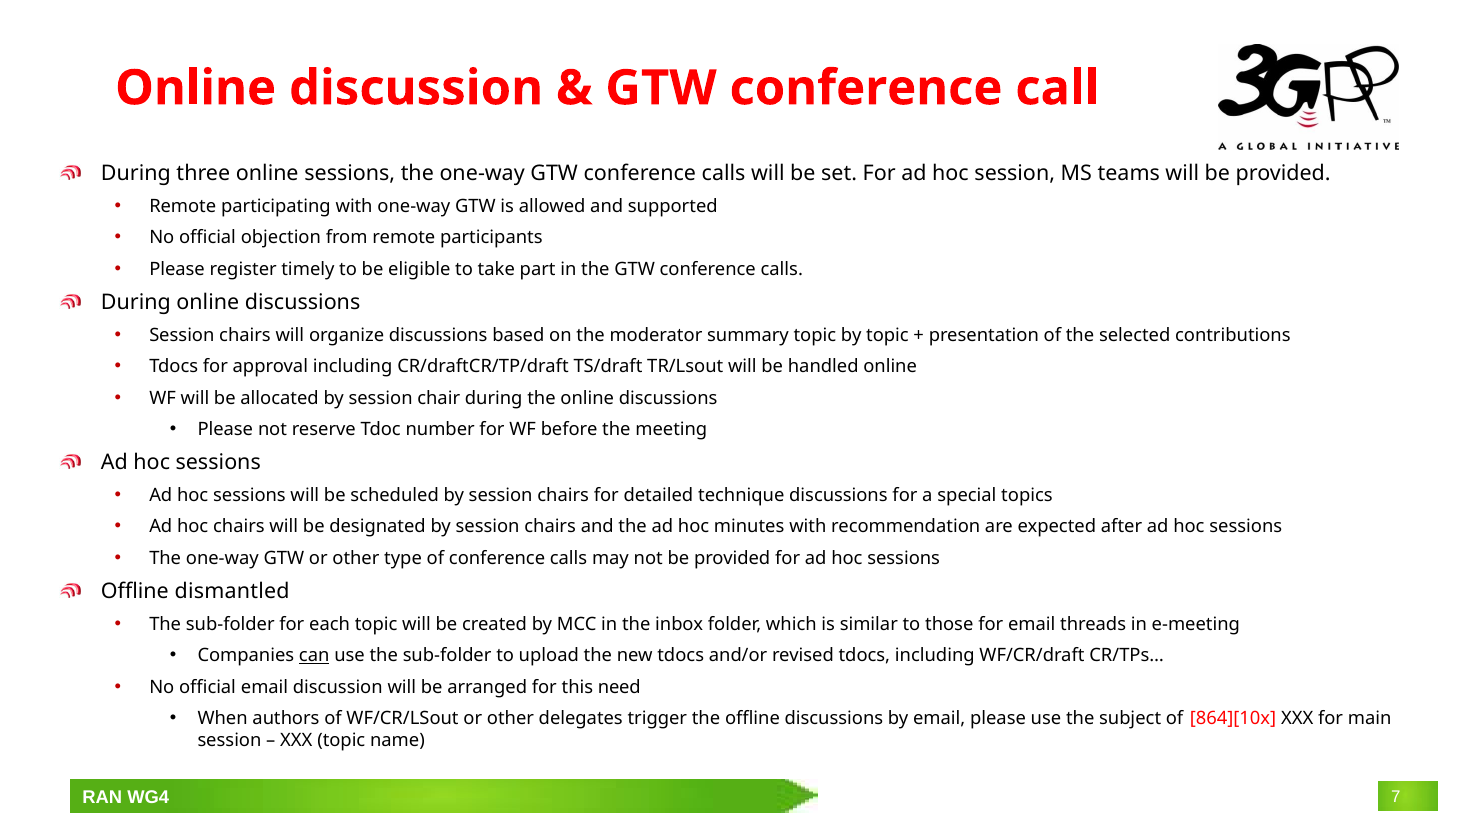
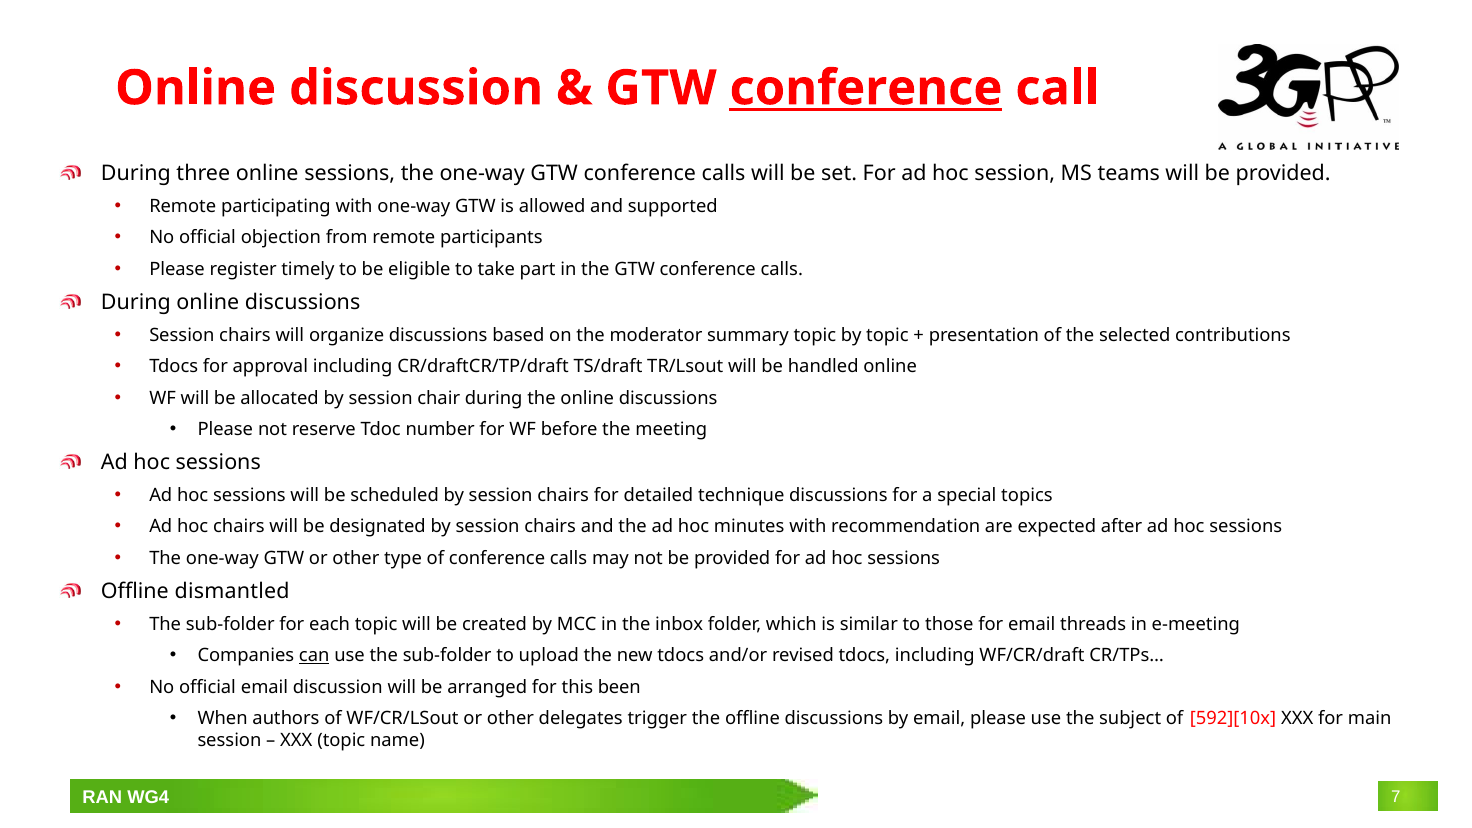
conference underline: none -> present (866, 88)
need: need -> been (619, 687)
864][10x: 864][10x -> 592][10x (1233, 718)
